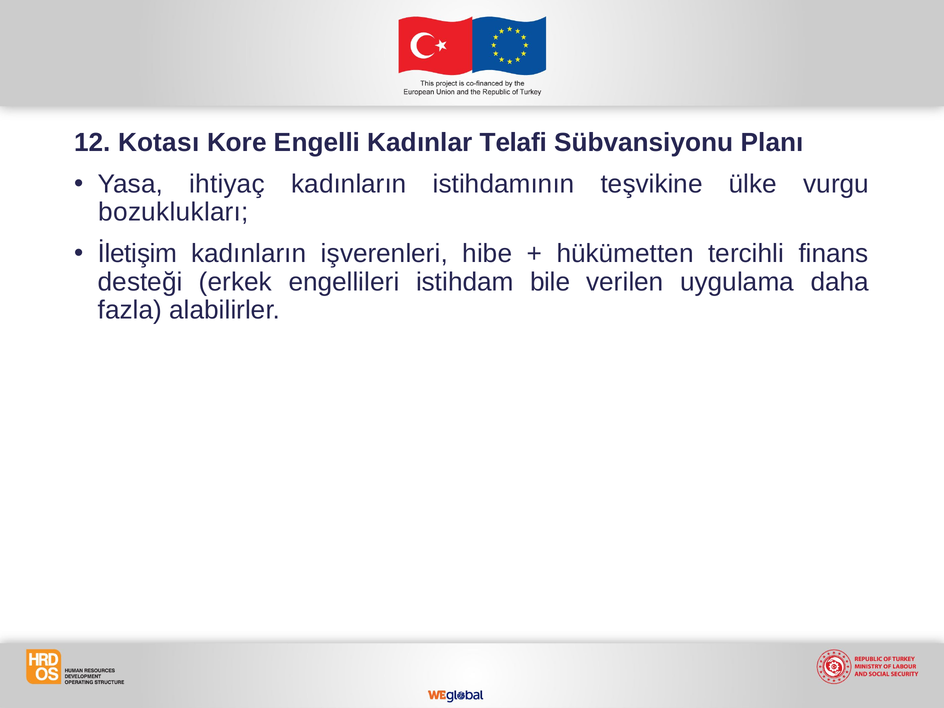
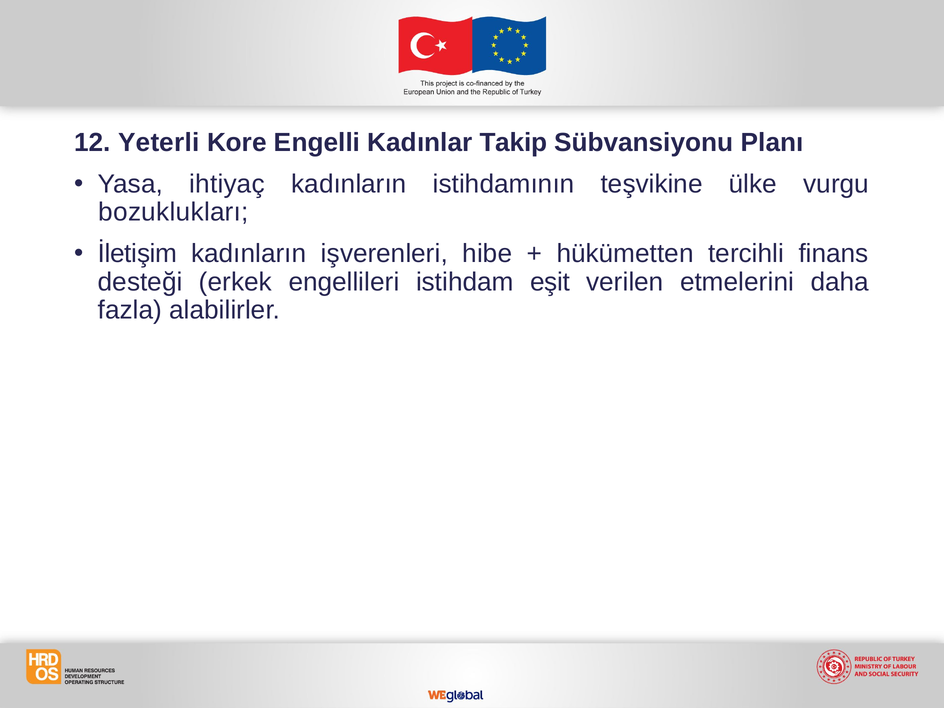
Kotası: Kotası -> Yeterli (159, 142)
Telafi: Telafi -> Takip (513, 142)
bile: bile -> eşit (550, 282)
uygulama: uygulama -> etmelerini (737, 282)
